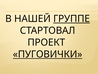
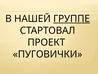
ПУГОВИЧКИ underline: present -> none (48, 54)
